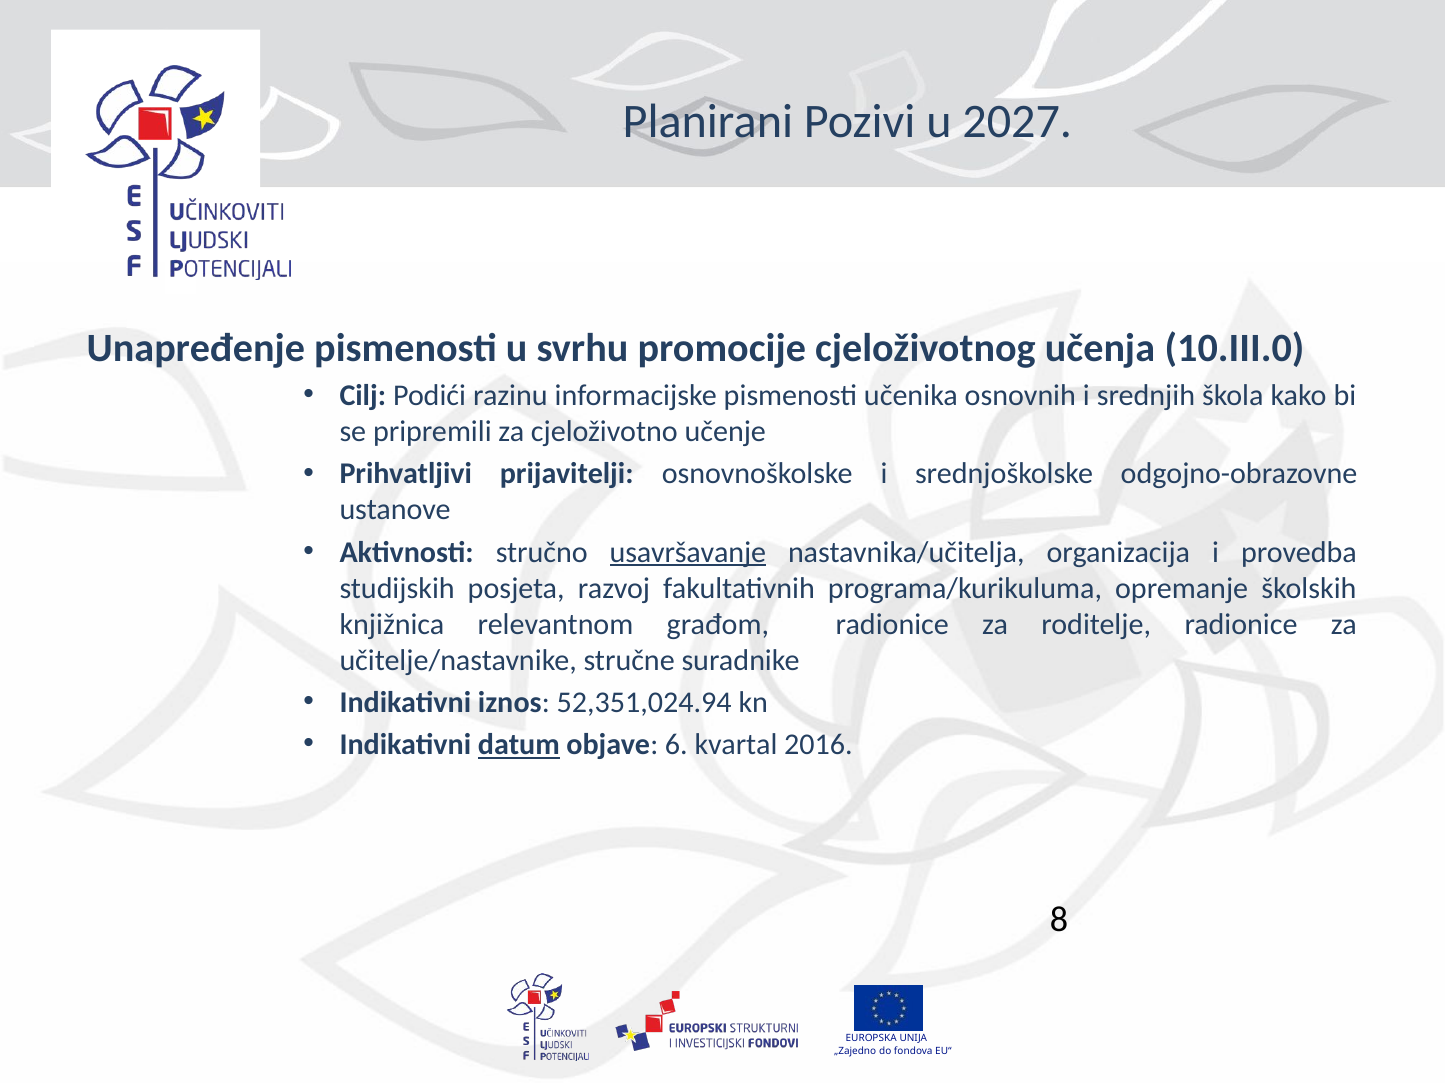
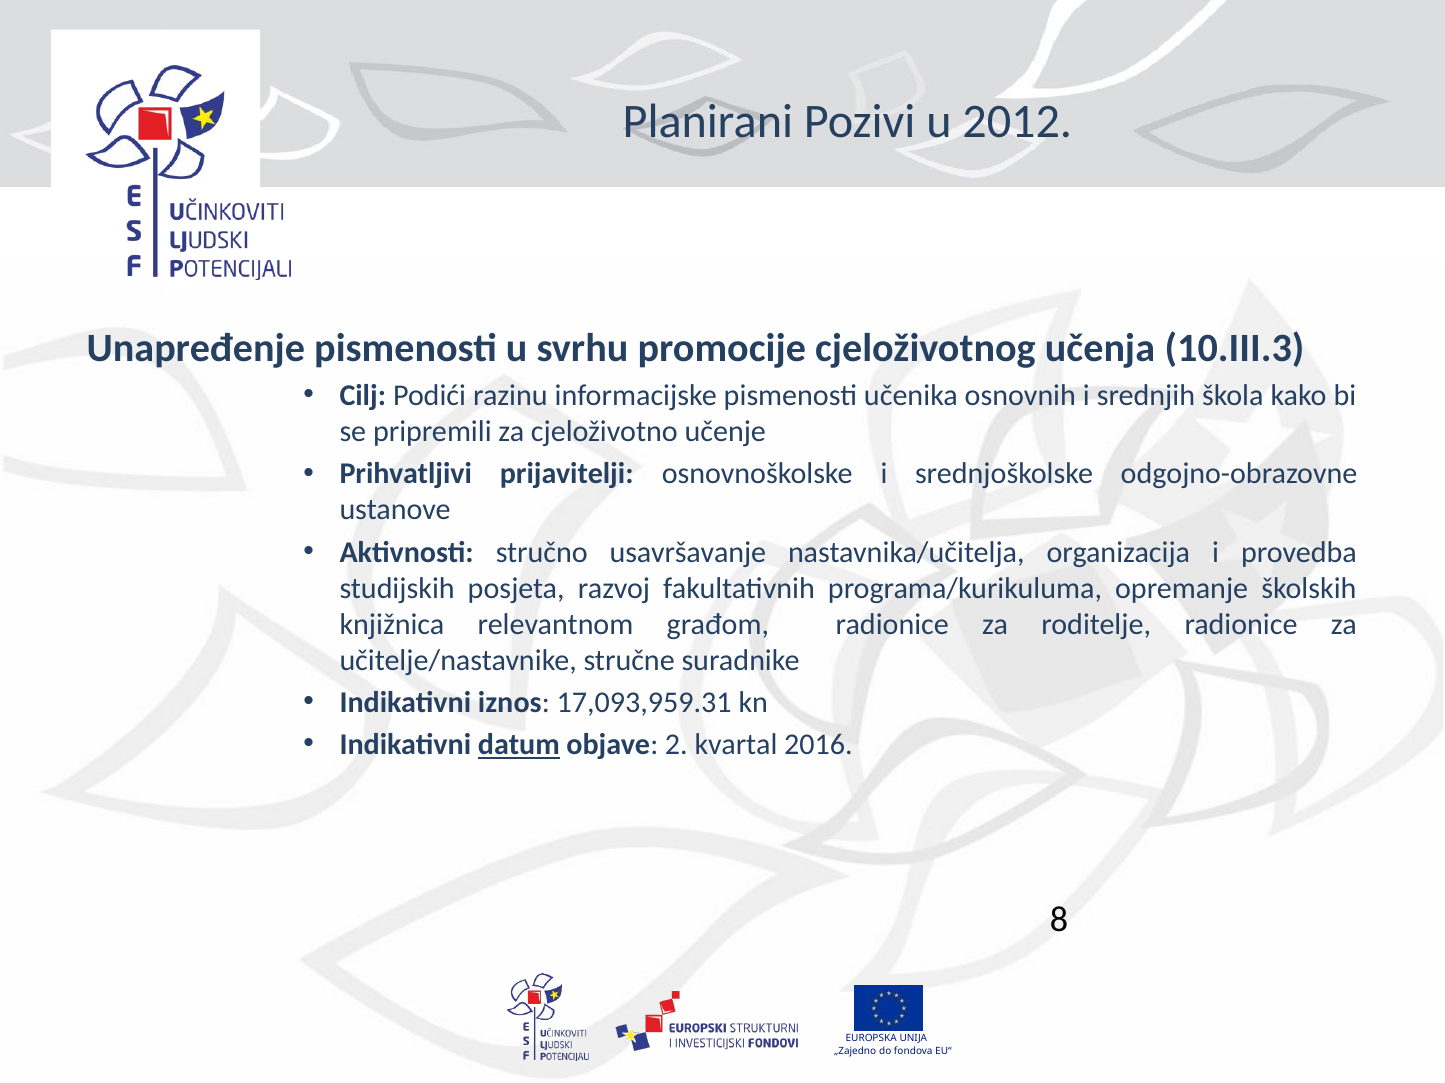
2027: 2027 -> 2012 (1017, 122)
10.III.0: 10.III.0 -> 10.III.3 (1235, 349)
usavršavanje underline: present -> none (688, 553)
52,351,024.94: 52,351,024.94 -> 17,093,959.31 (644, 703)
6: 6 -> 2 (676, 745)
